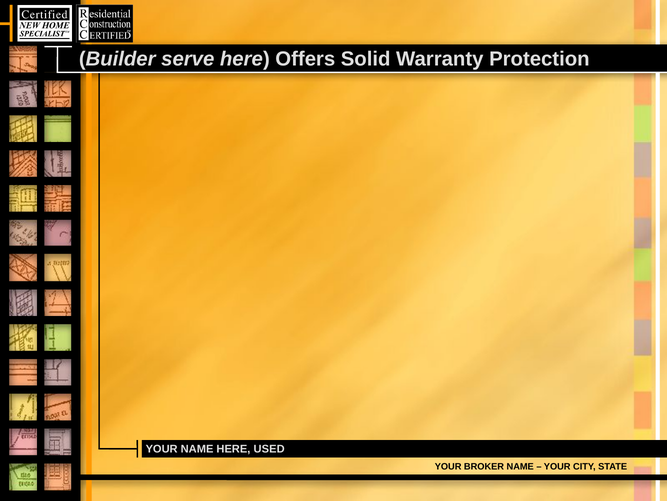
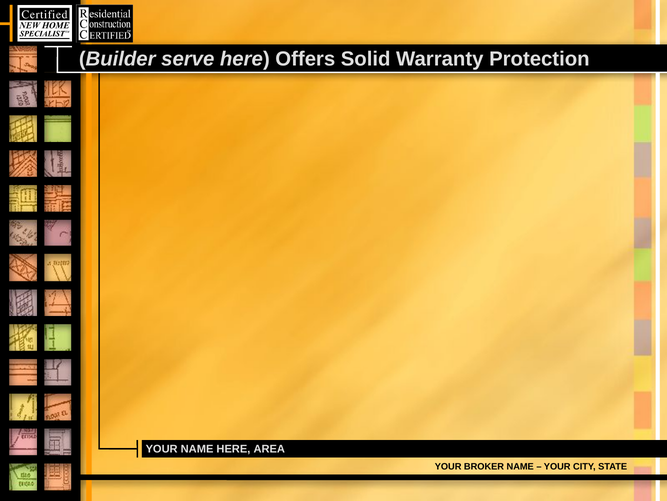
USED: USED -> AREA (269, 449)
